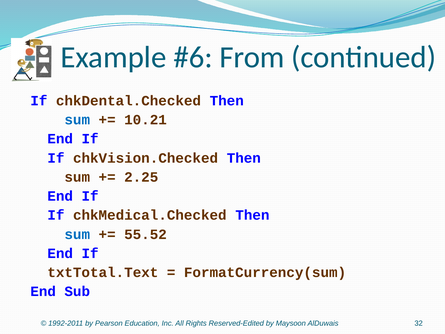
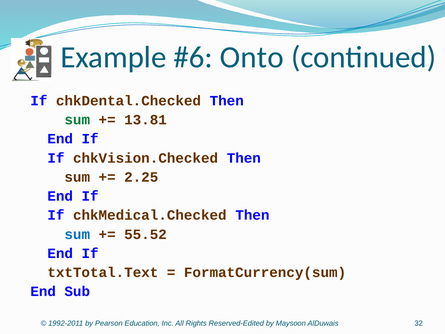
From: From -> Onto (252, 57)
sum colour: blue -> green (77, 120)
10.21: 10.21 -> 13.81 (146, 120)
